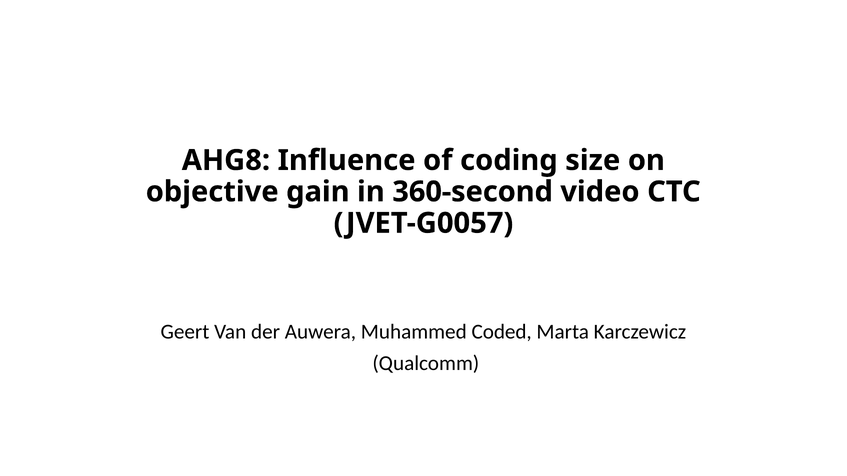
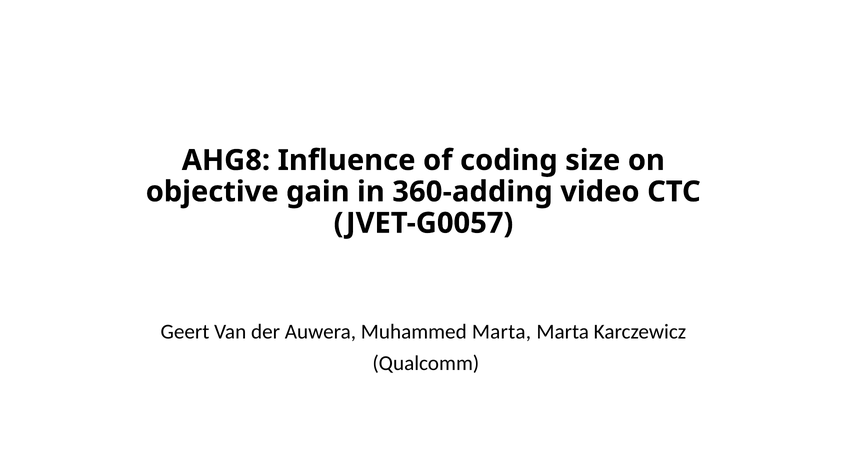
360-second: 360-second -> 360-adding (472, 192)
Muhammed Coded: Coded -> Marta (501, 332)
